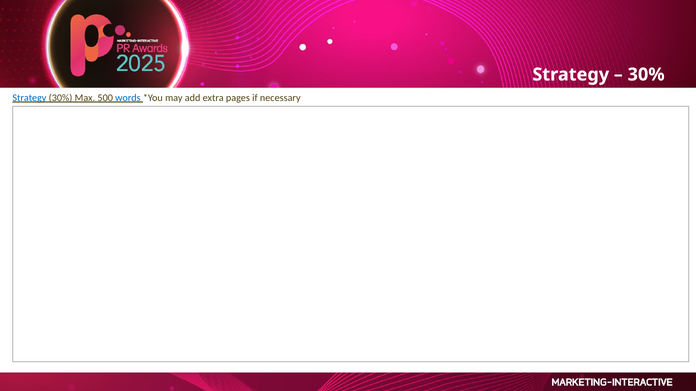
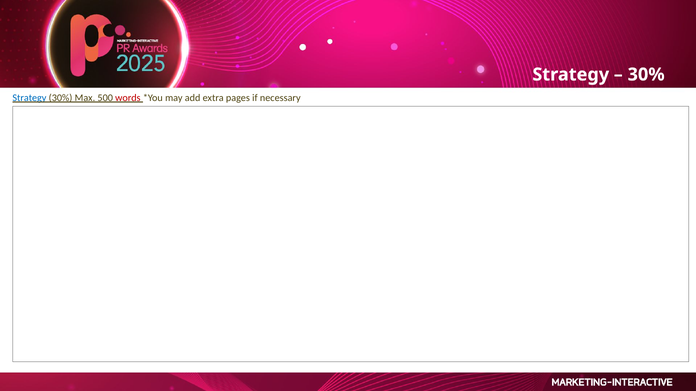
words colour: blue -> red (128, 98)
